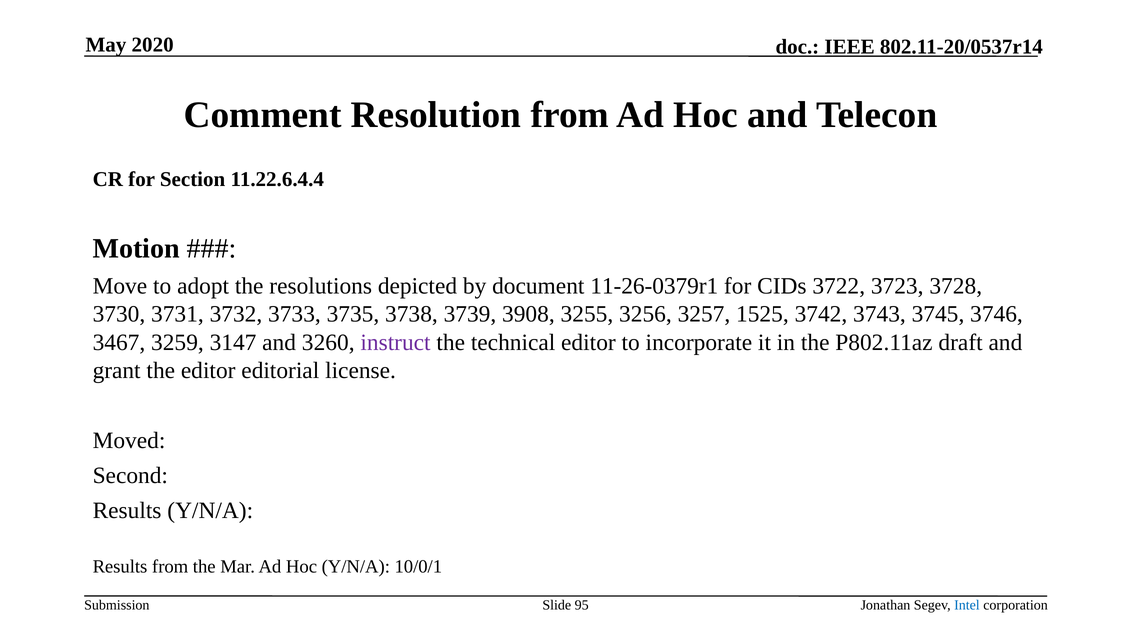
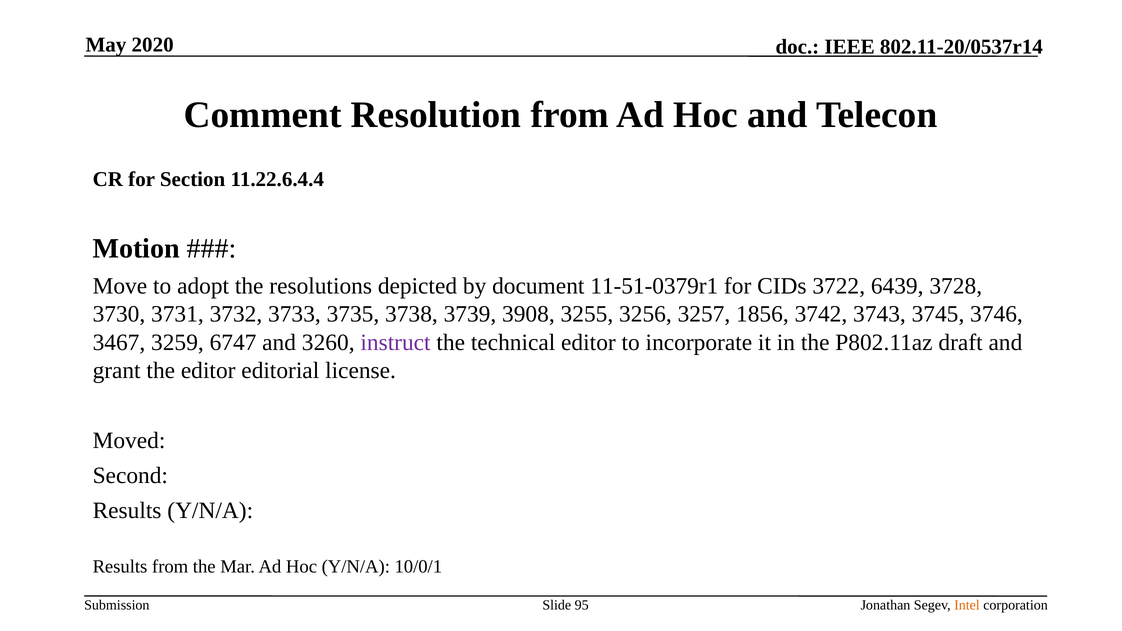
11-26-0379r1: 11-26-0379r1 -> 11-51-0379r1 (654, 286)
3723: 3723 -> 6439 (897, 286)
1525: 1525 -> 1856 (762, 314)
3147: 3147 -> 6747 (233, 342)
Intel colour: blue -> orange (967, 605)
